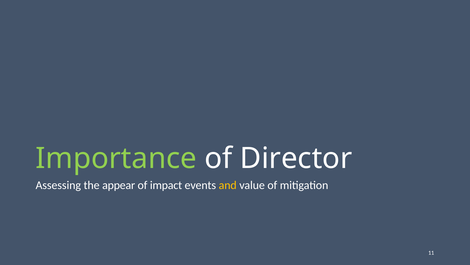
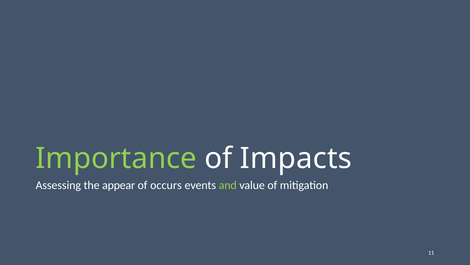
Director: Director -> Impacts (296, 158)
impact: impact -> occurs (166, 185)
and colour: yellow -> light green (228, 185)
